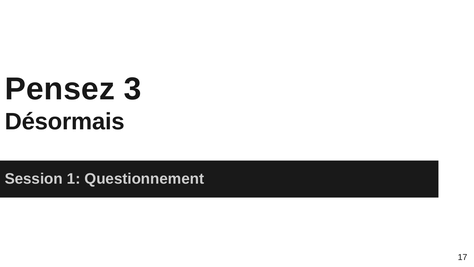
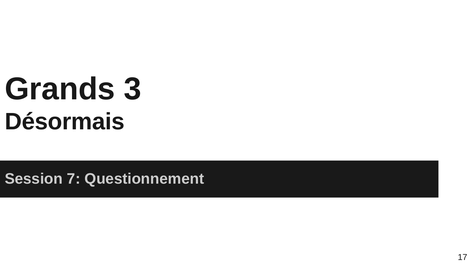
Pensez: Pensez -> Grands (60, 89)
1: 1 -> 7 (74, 179)
